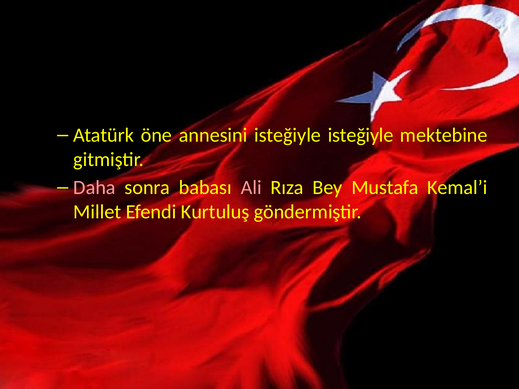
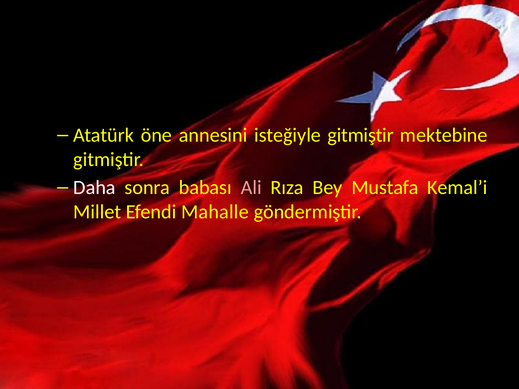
isteğiyle isteğiyle: isteğiyle -> gitmiştir (361, 135)
Daha colour: pink -> white (94, 188)
Kurtuluş: Kurtuluş -> Mahalle (215, 212)
